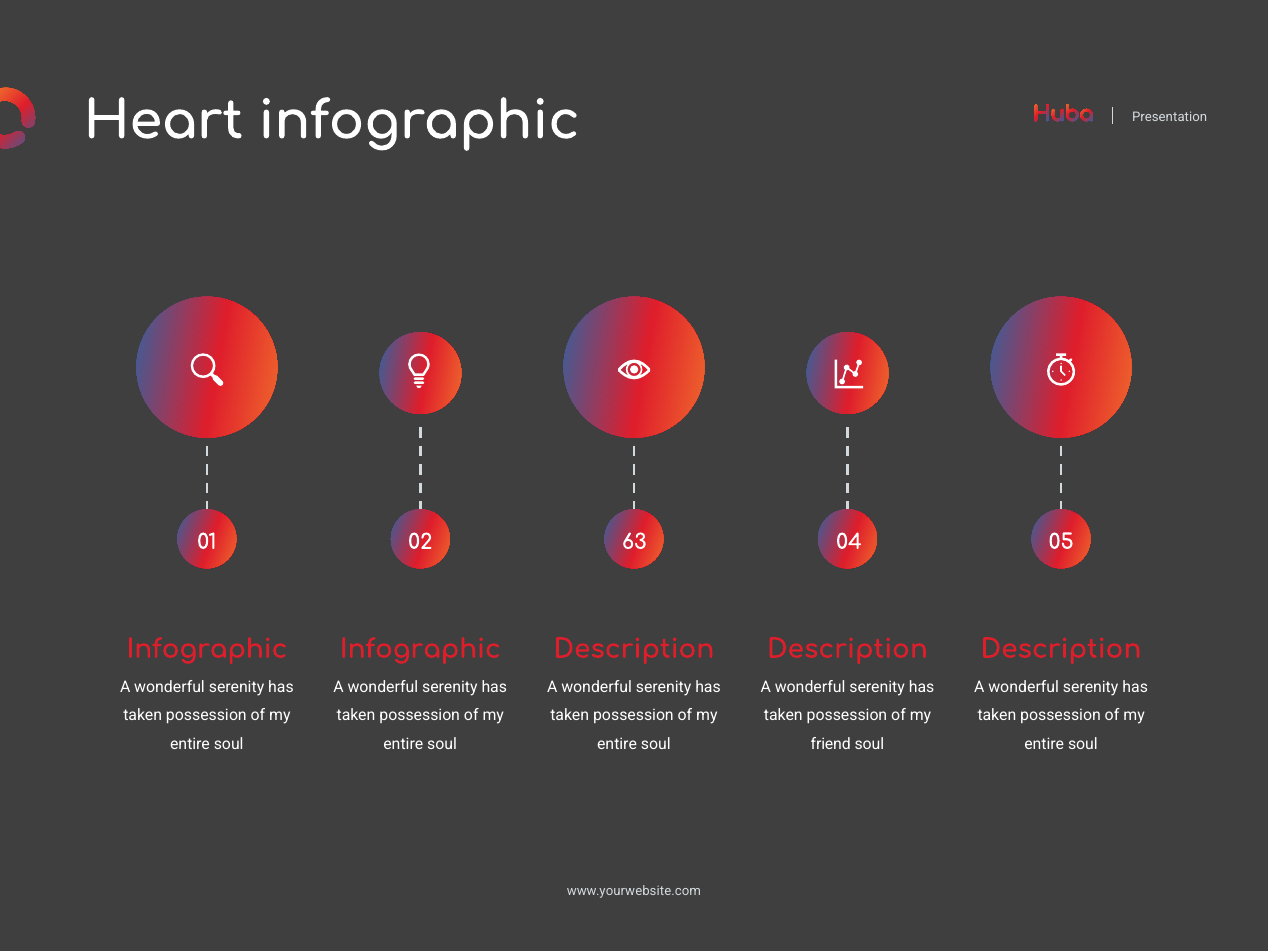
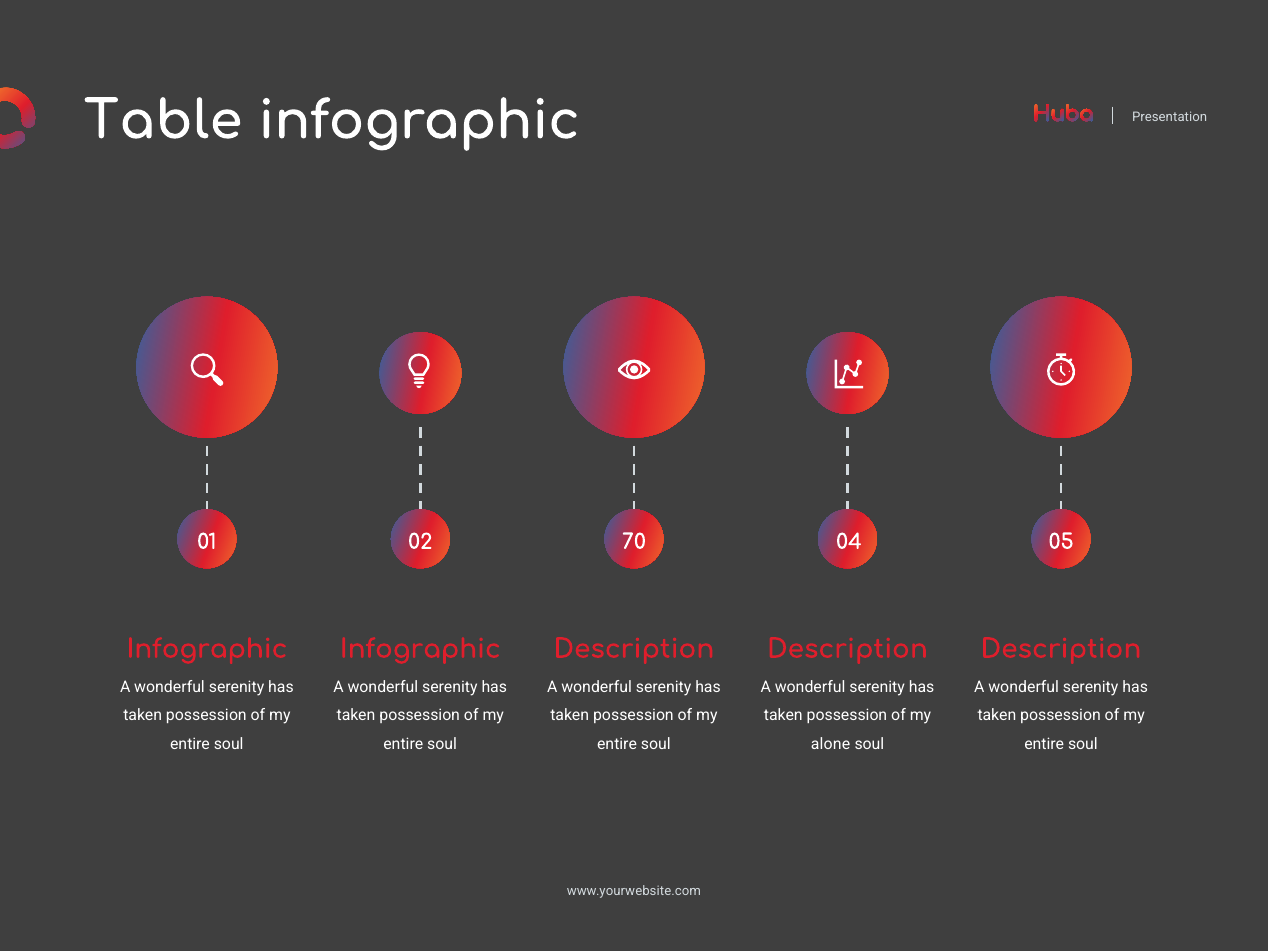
Heart: Heart -> Table (163, 121)
63: 63 -> 70 (634, 542)
friend: friend -> alone (831, 744)
